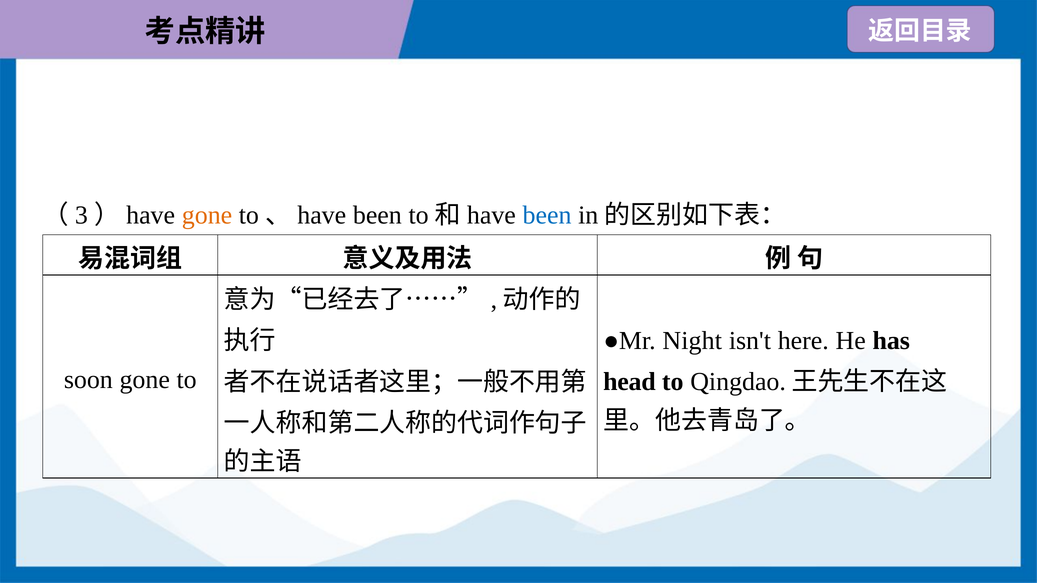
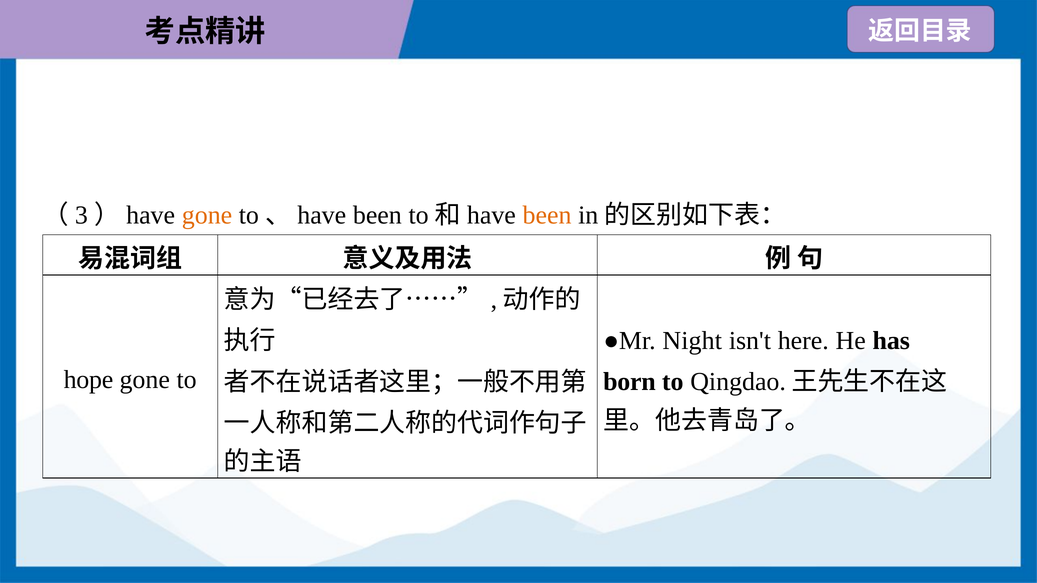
been colour: blue -> orange (547, 215)
soon: soon -> hope (88, 380)
head: head -> born (629, 382)
